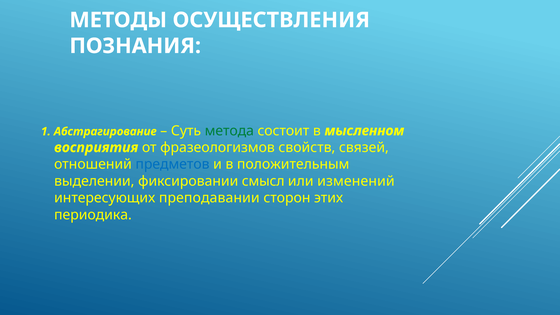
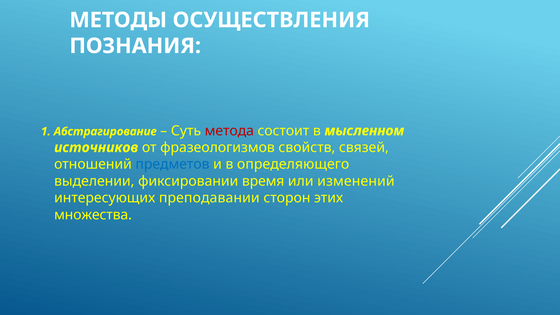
метода colour: green -> red (229, 131)
восприятия: восприятия -> источников (96, 148)
положительным: положительным -> определяющего (293, 164)
смысл: смысл -> время (263, 181)
периодика: периодика -> множества (93, 215)
